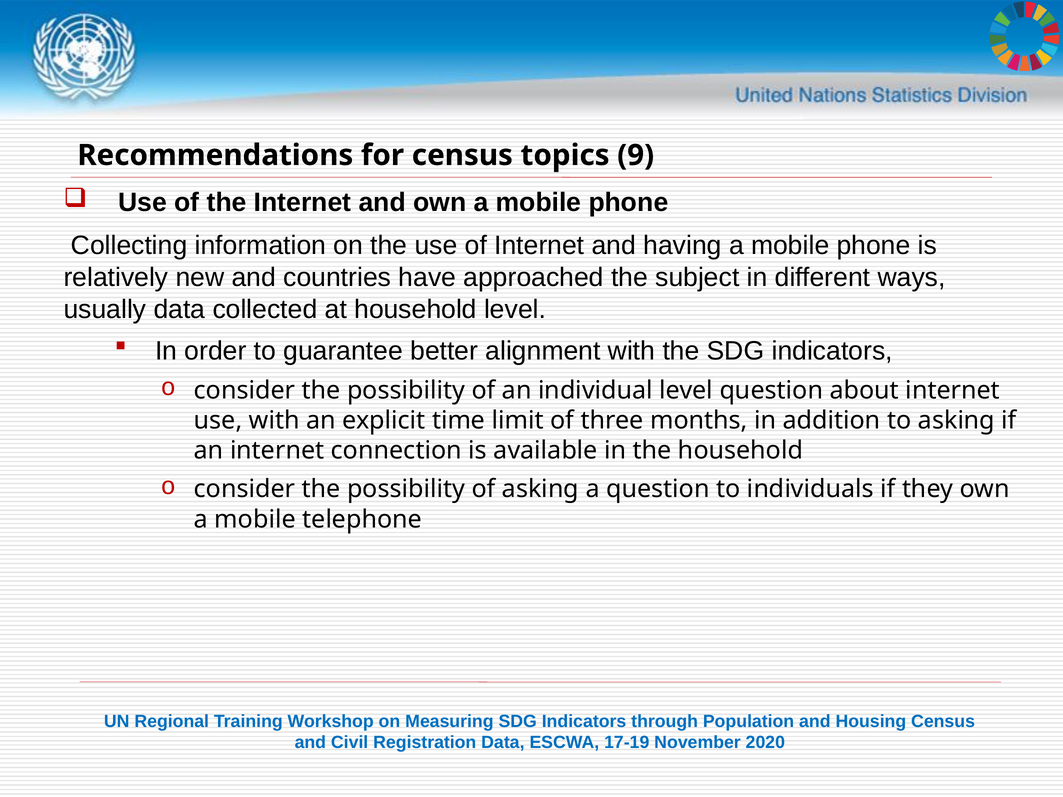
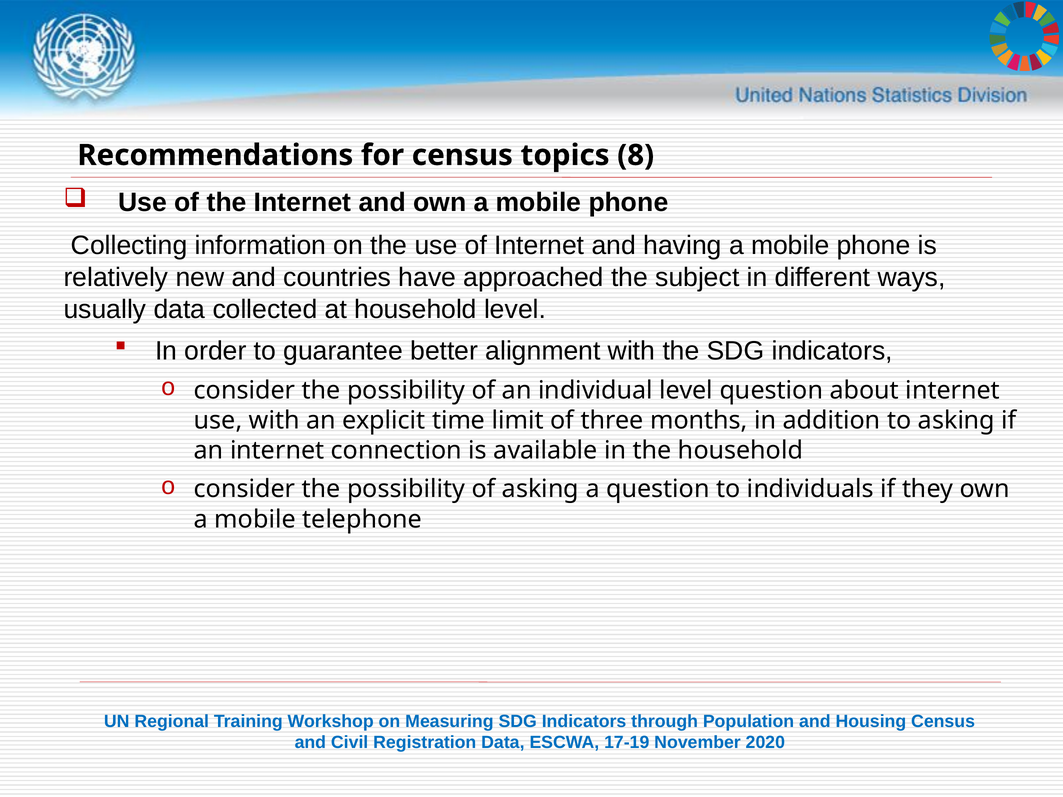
9: 9 -> 8 (636, 155)
